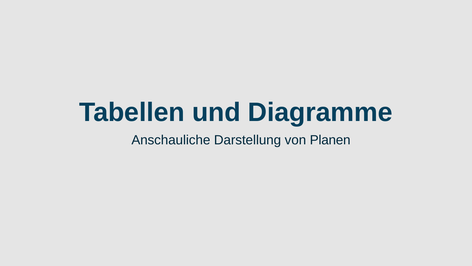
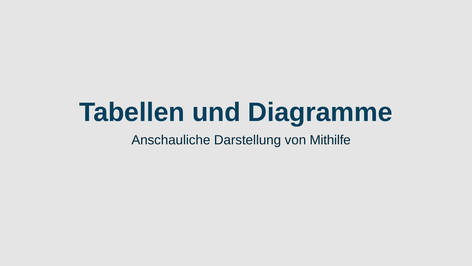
Planen: Planen -> Mithilfe (330, 140)
